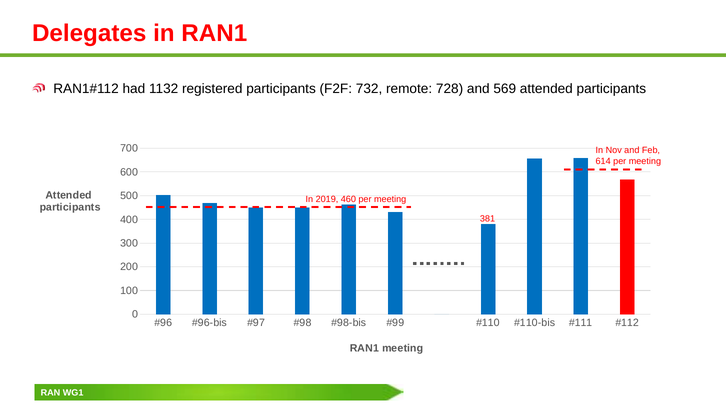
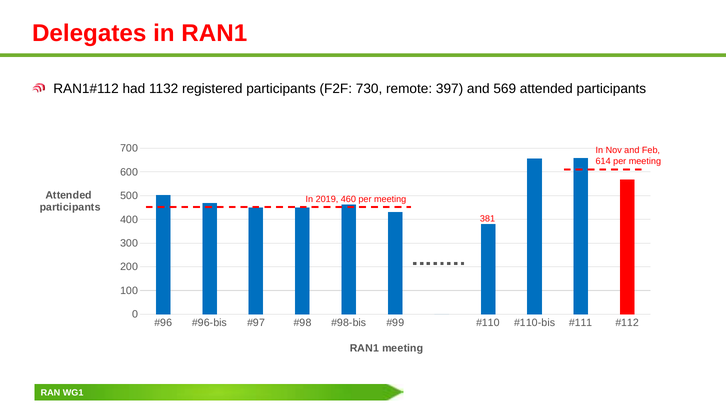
732: 732 -> 730 (369, 89)
728: 728 -> 397 (450, 89)
